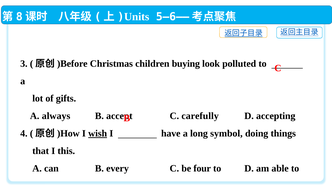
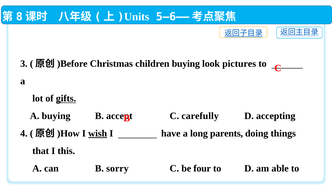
polluted: polluted -> pictures (239, 64)
gifts underline: none -> present (66, 98)
A always: always -> buying (56, 116)
symbol: symbol -> parents (227, 133)
every: every -> sorry (117, 168)
